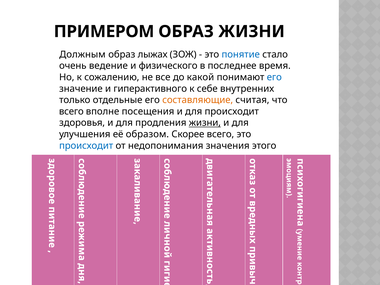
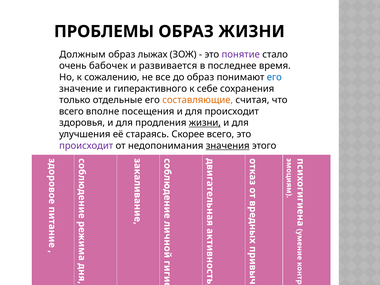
ПРИМЕРОМ: ПРИМЕРОМ -> ПРОБЛЕМЫ (104, 32)
понятие colour: blue -> purple (241, 54)
ведение: ведение -> бабочек (108, 66)
физического: физического -> развивается (168, 66)
до какой: какой -> образ (200, 77)
внутренних: внутренних -> сохранения (247, 89)
образом: образом -> стараясь (147, 134)
происходит colour: blue -> purple (86, 146)
значения underline: none -> present (228, 146)
